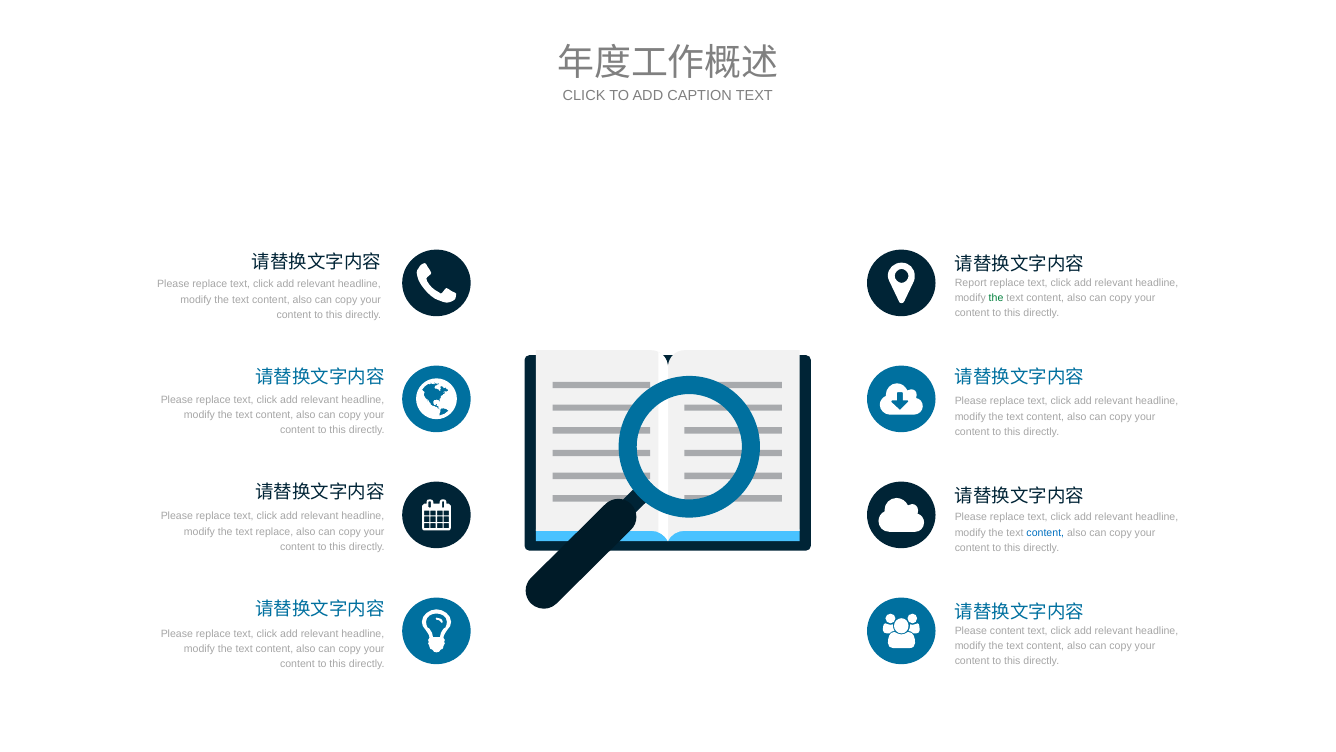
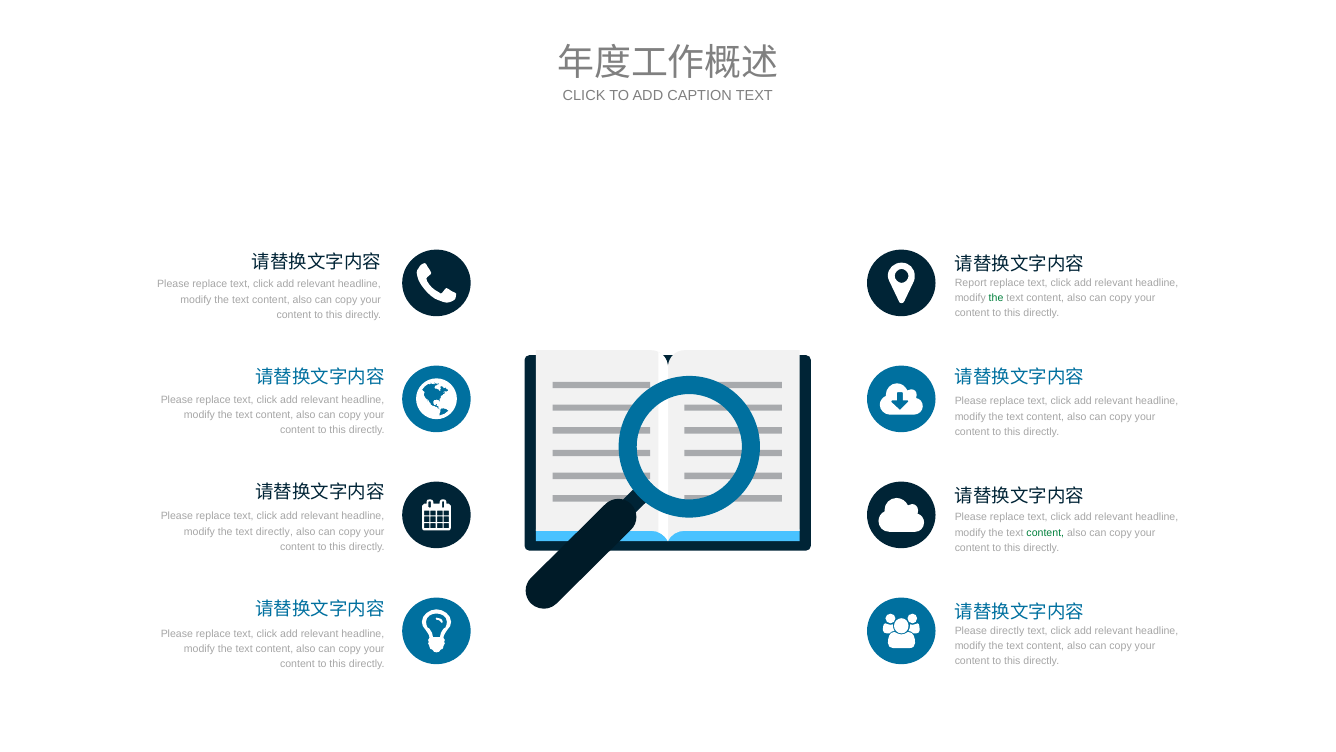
text replace: replace -> directly (274, 531)
content colour: blue -> green (1045, 532)
Please content: content -> directly (1007, 630)
